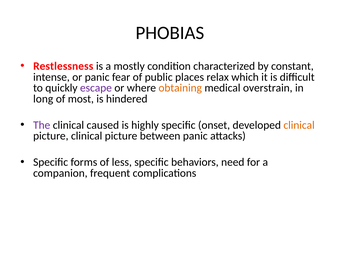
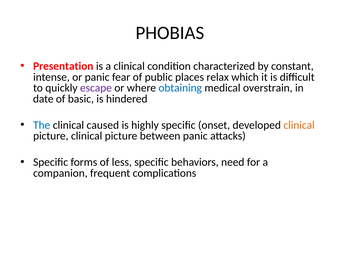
Restlessness: Restlessness -> Presentation (63, 66)
a mostly: mostly -> clinical (129, 66)
obtaining colour: orange -> blue (180, 88)
long: long -> date (43, 99)
most: most -> basic (81, 99)
The colour: purple -> blue (42, 125)
